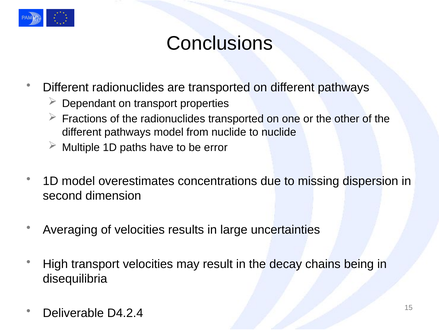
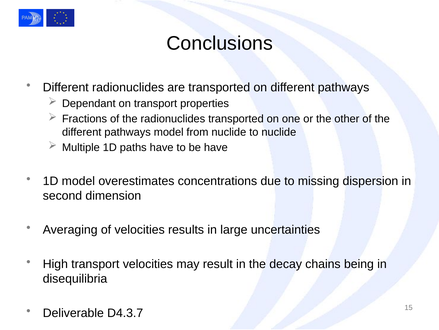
be error: error -> have (216, 147)
D4.2.4: D4.2.4 -> D4.3.7 (125, 312)
